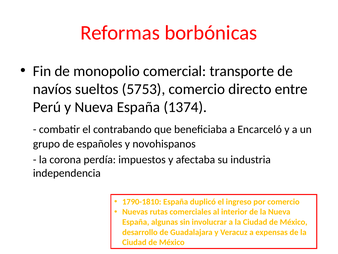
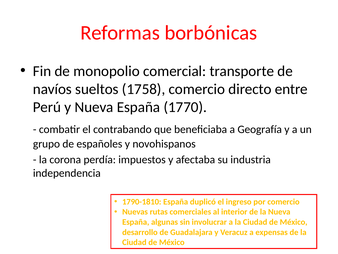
5753: 5753 -> 1758 (144, 89)
1374: 1374 -> 1770 (185, 107)
Encarceló: Encarceló -> Geografía (260, 129)
